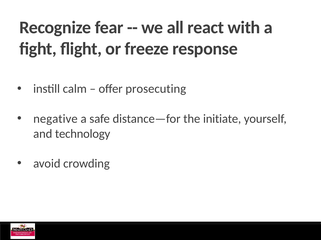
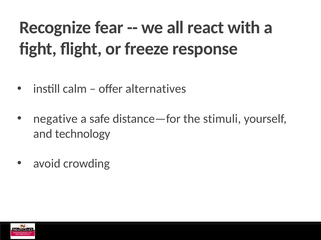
prosecuting: prosecuting -> alternatives (156, 89)
initiate: initiate -> stimuli (222, 119)
